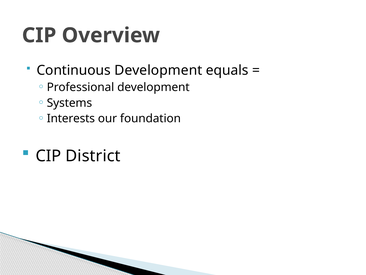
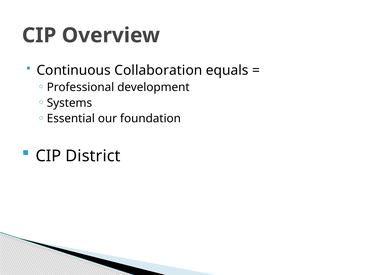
Continuous Development: Development -> Collaboration (158, 70)
Interests: Interests -> Essential (71, 118)
